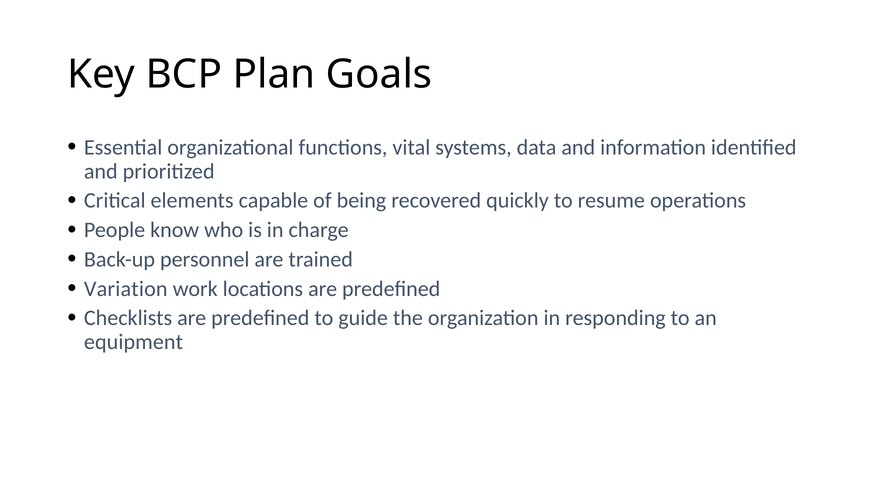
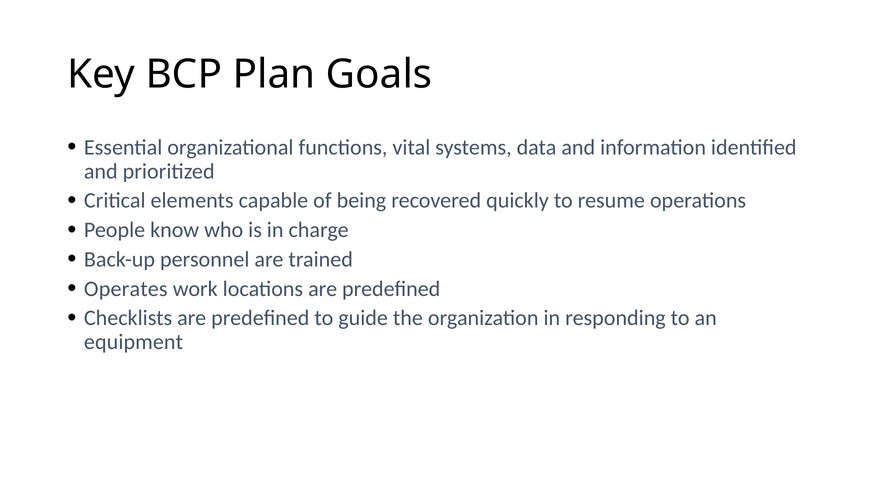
Variation: Variation -> Operates (126, 289)
